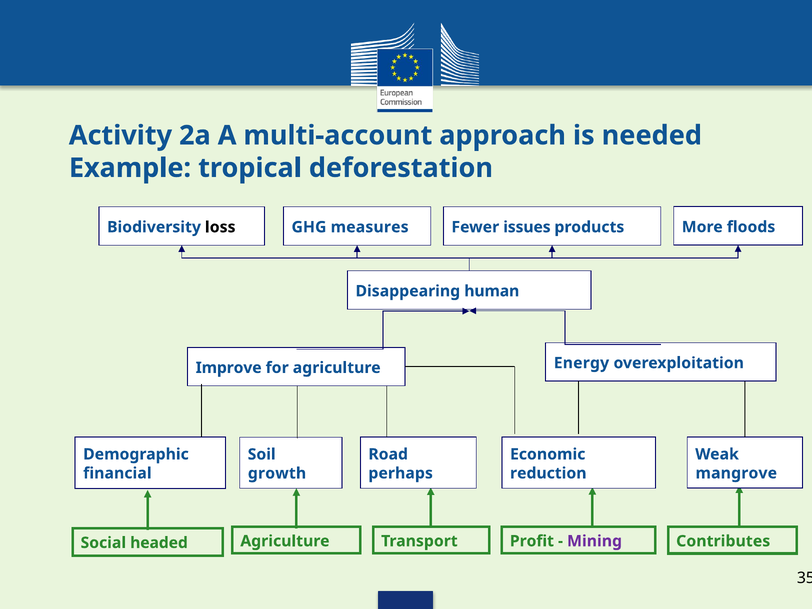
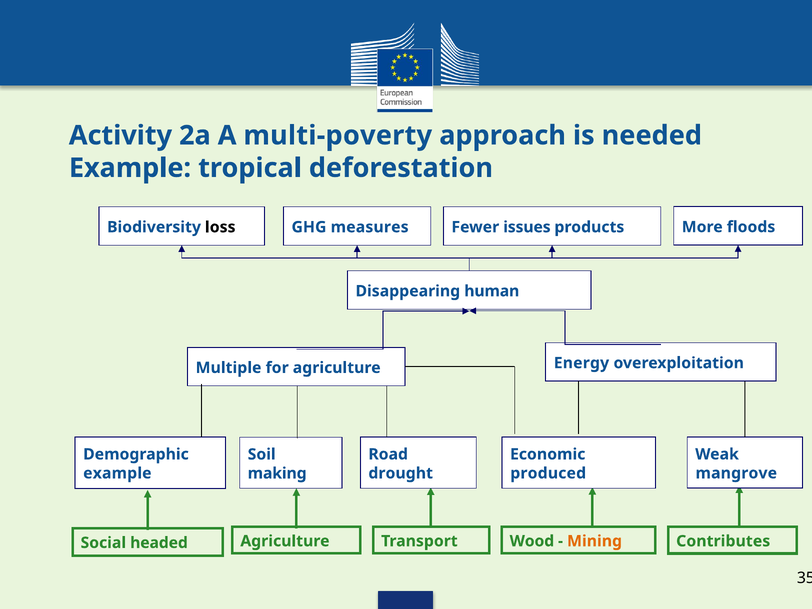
multi-account: multi-account -> multi-poverty (338, 135)
Improve: Improve -> Multiple (229, 368)
financial: financial -> example (117, 473)
perhaps: perhaps -> drought (401, 473)
reduction: reduction -> produced (548, 473)
growth: growth -> making (277, 473)
Profit: Profit -> Wood (532, 541)
Mining colour: purple -> orange (595, 541)
